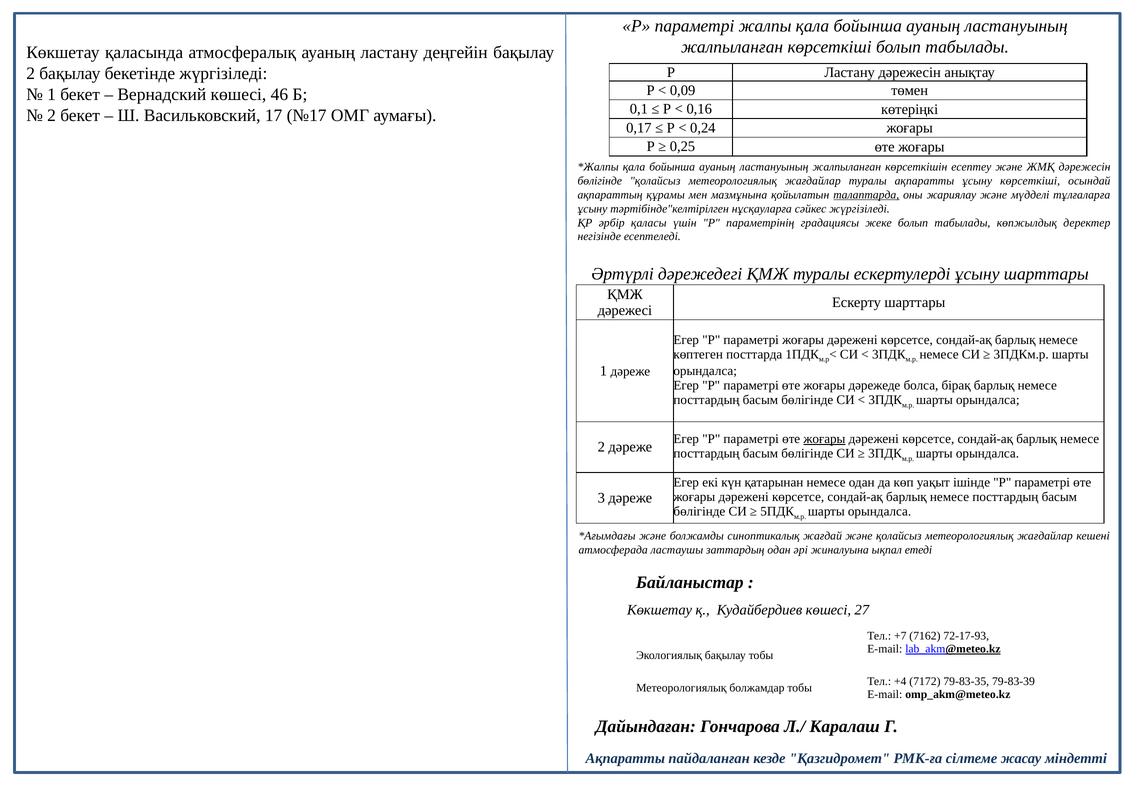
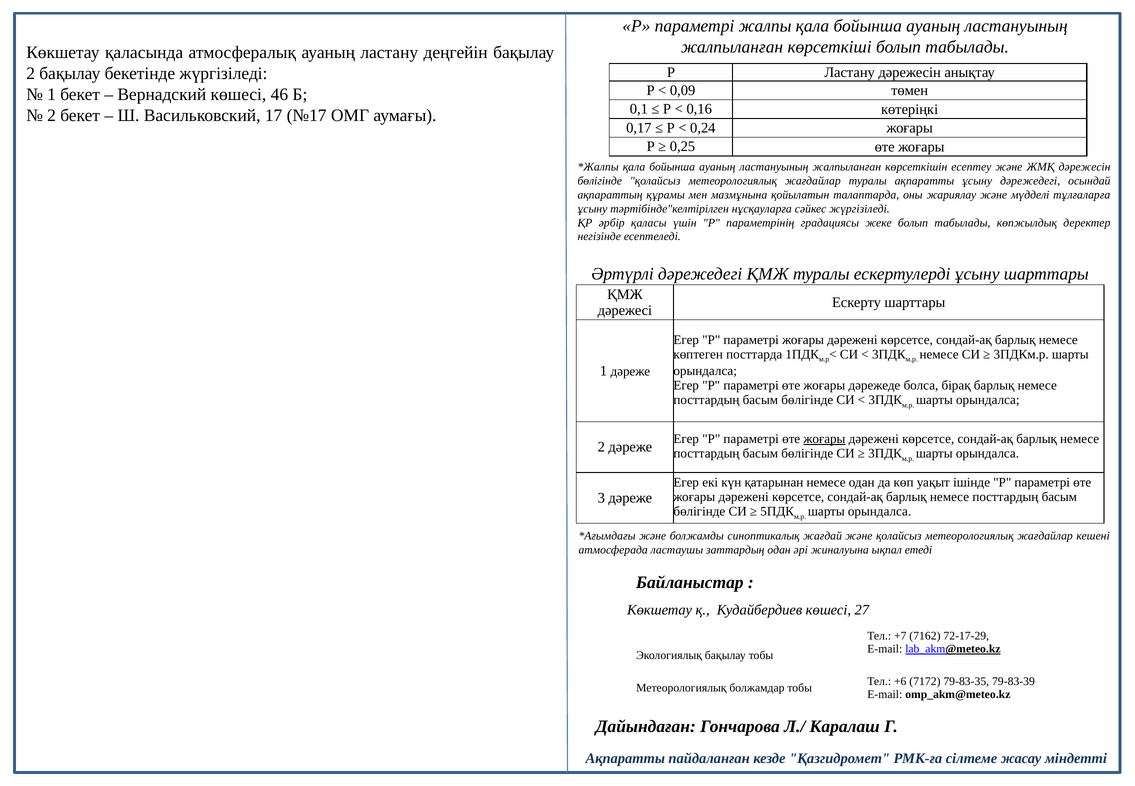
ұсыну көрсеткіші: көрсеткіші -> дәрежедегі (1030, 181)
талаптарда underline: present -> none (866, 195)
72-17-93: 72-17-93 -> 72-17-29 (966, 636)
+4: +4 -> +6 (900, 681)
